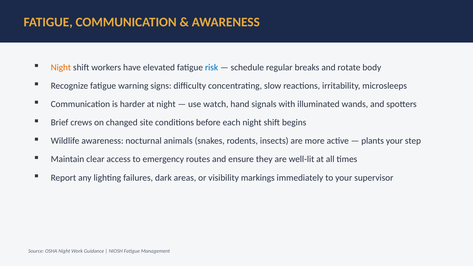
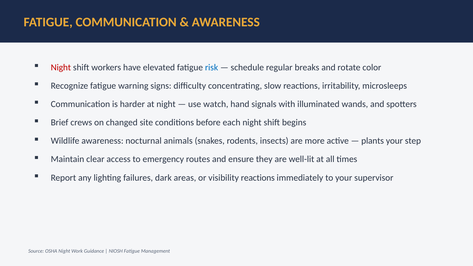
Night colour: orange -> red (61, 67)
body: body -> color (372, 67)
visibility markings: markings -> reactions (258, 178)
